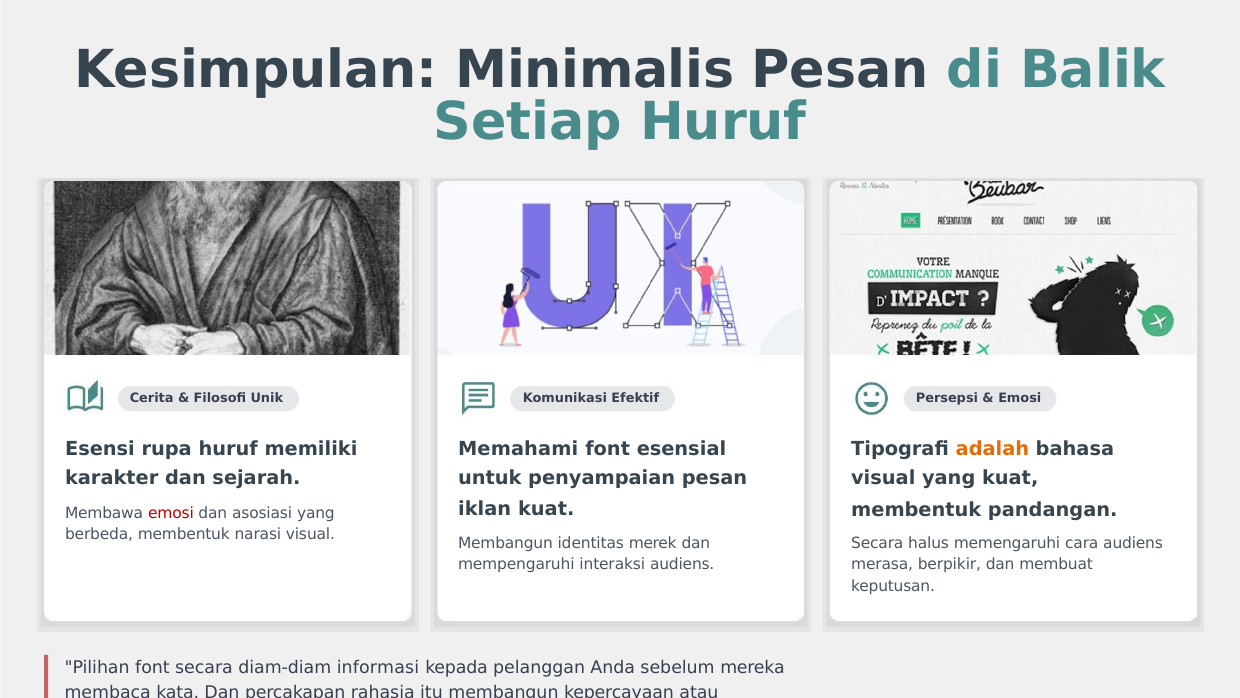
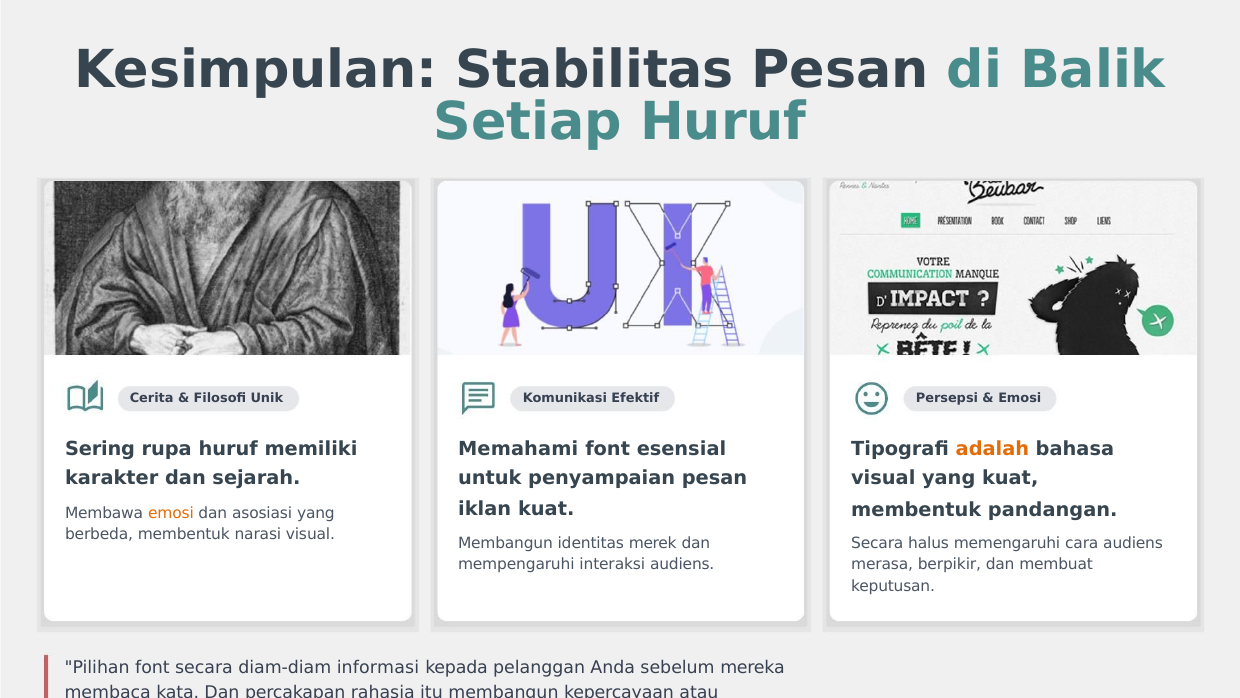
Minimalis: Minimalis -> Stabilitas (595, 70)
Esensi: Esensi -> Sering (100, 448)
emosi colour: red -> orange (171, 513)
